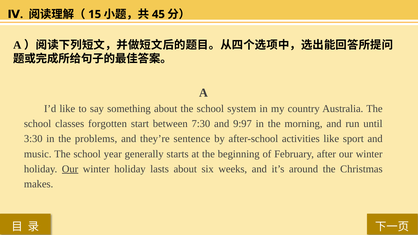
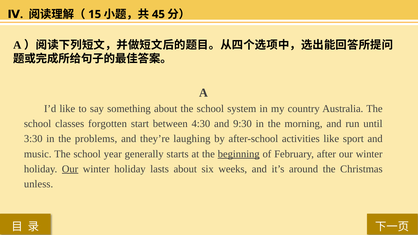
7:30: 7:30 -> 4:30 (201, 124)
9:97: 9:97 -> 9:30 (242, 124)
sentence: sentence -> laughing (192, 139)
beginning underline: none -> present (239, 154)
makes: makes -> unless (39, 184)
